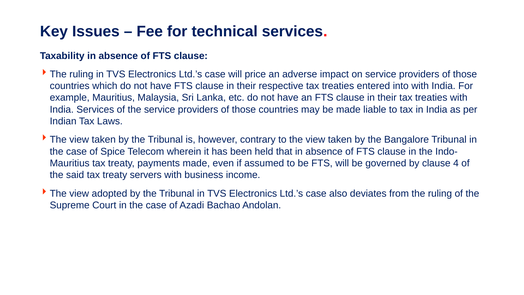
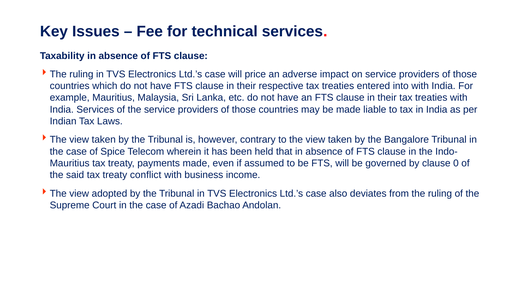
4: 4 -> 0 (456, 163)
servers: servers -> conflict (146, 175)
